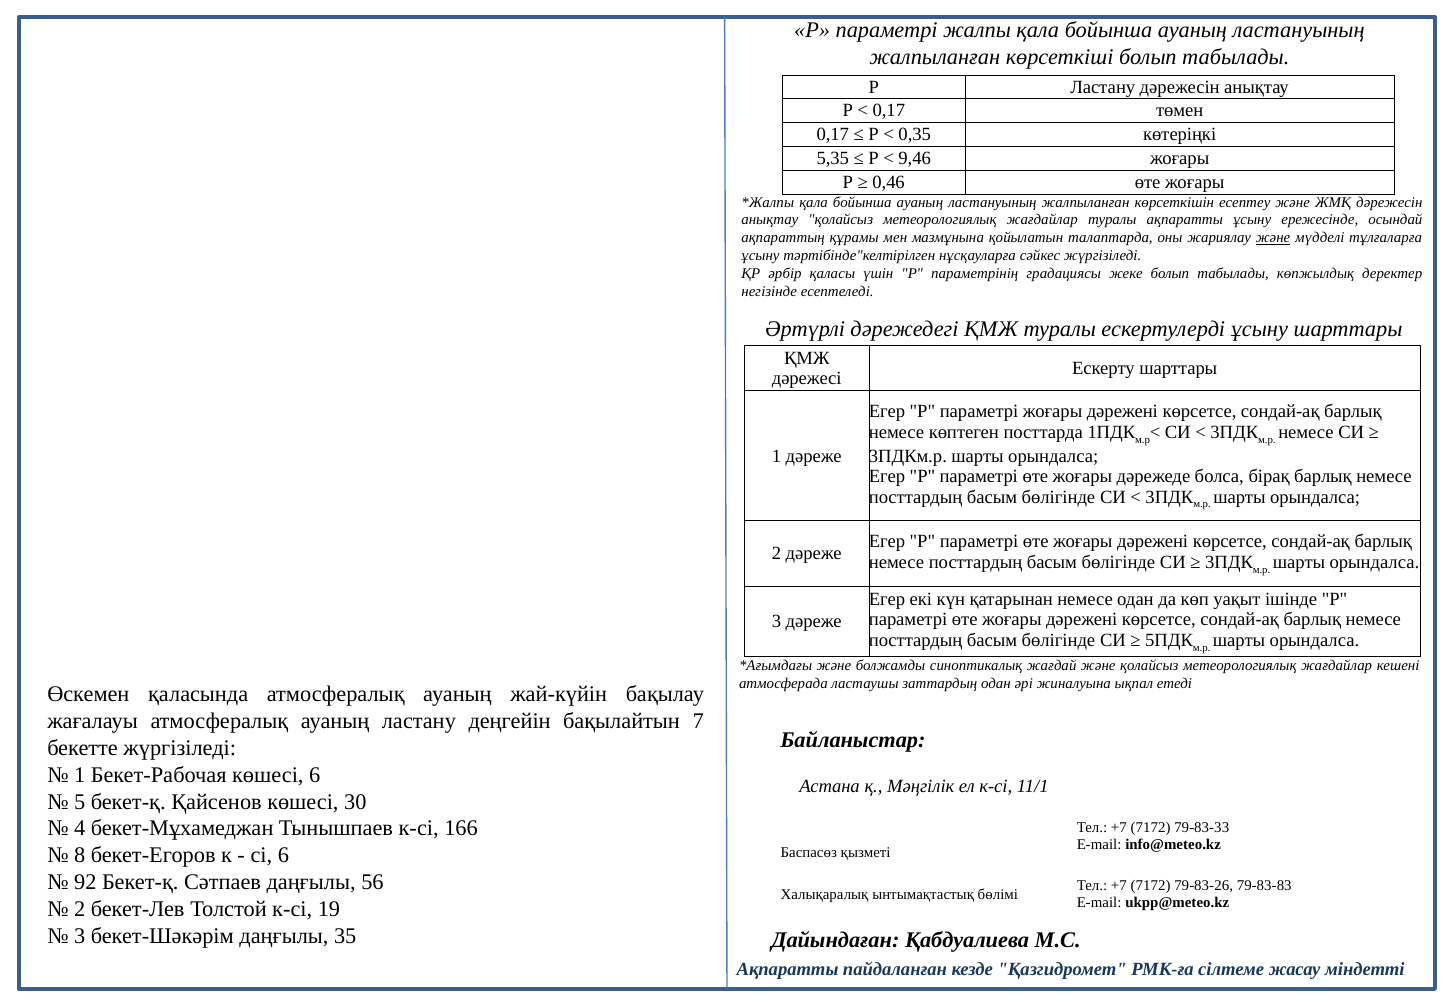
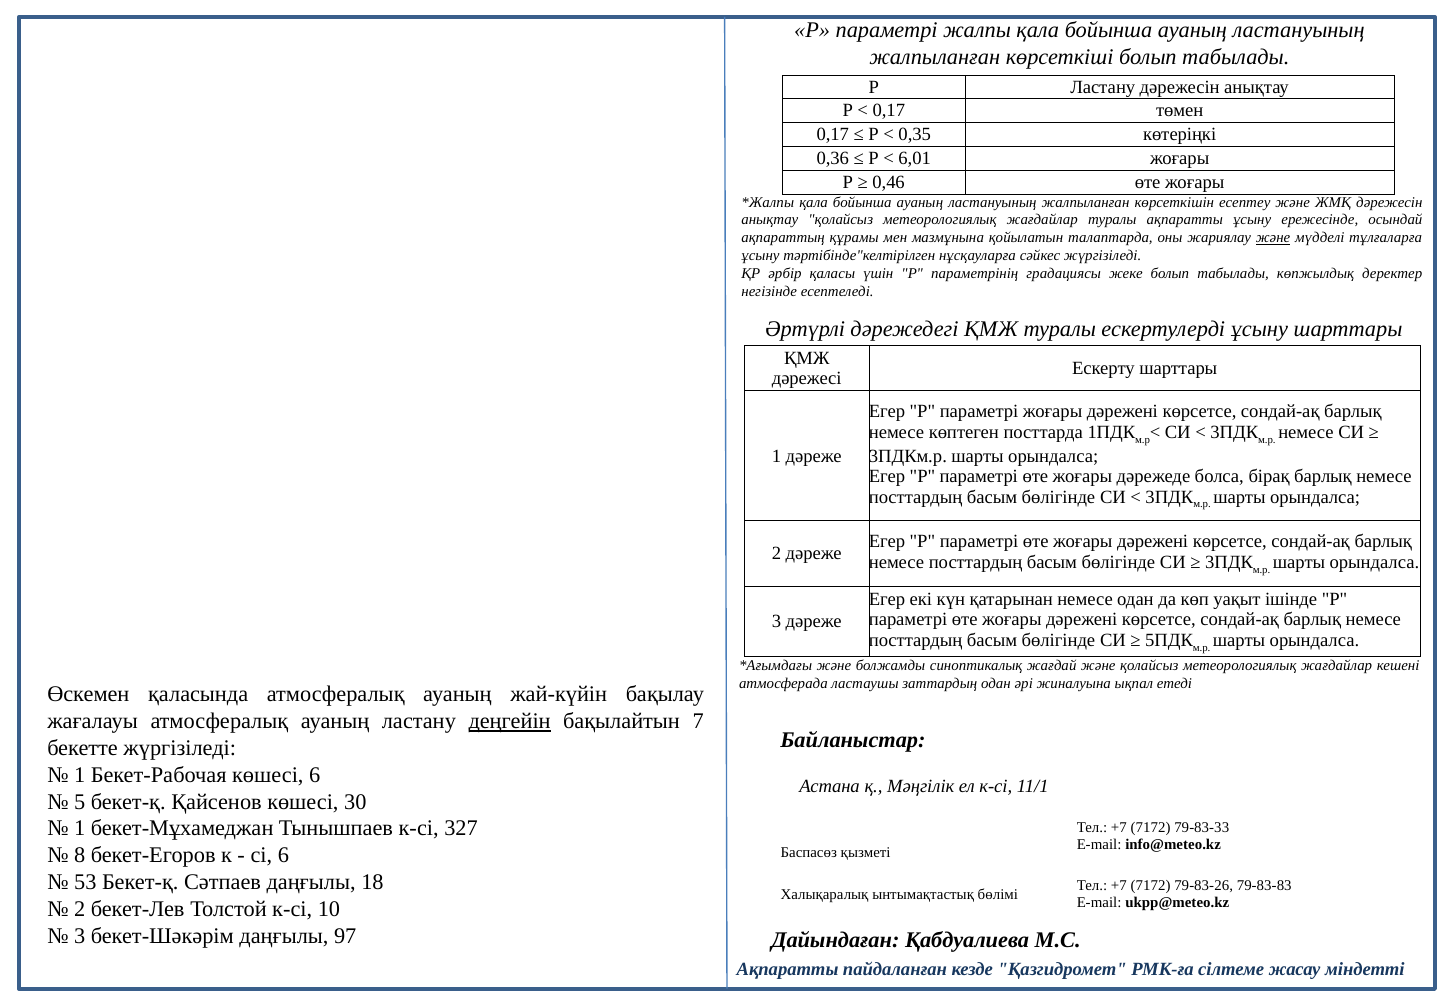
5,35: 5,35 -> 0,36 (833, 158)
9,46: 9,46 -> 6,01 (915, 158)
деңгейін underline: none -> present (510, 722)
4: 4 -> 1 (80, 829)
166: 166 -> 327 (461, 829)
92: 92 -> 53 (85, 883)
56: 56 -> 18 (372, 883)
19: 19 -> 10 (329, 910)
35: 35 -> 97 (345, 936)
